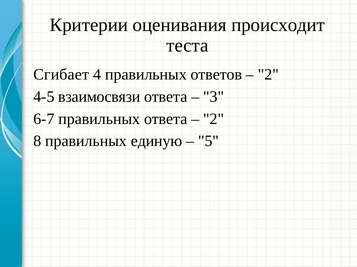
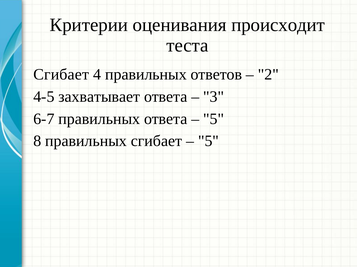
взаимосвязи: взаимосвязи -> захватывает (99, 97)
2: 2 -> 5 (214, 119)
правильных единую: единую -> сгибает (156, 141)
